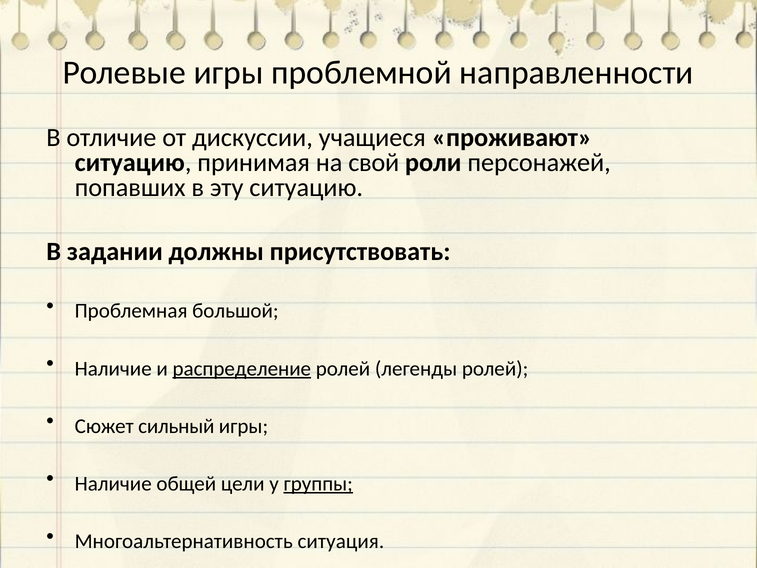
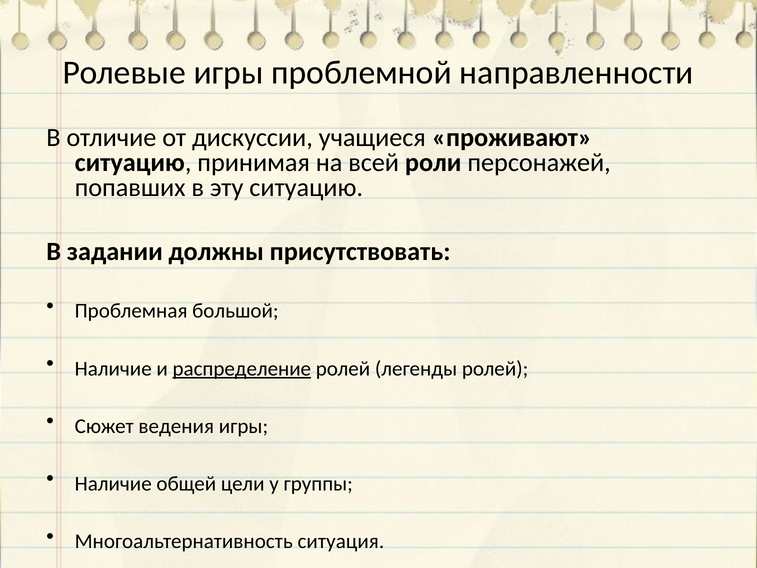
свой: свой -> всей (374, 162)
сильный: сильный -> ведения (176, 426)
группы underline: present -> none (318, 484)
